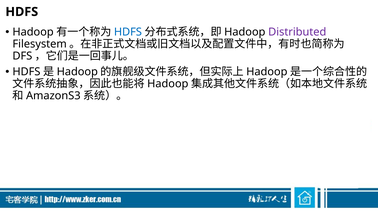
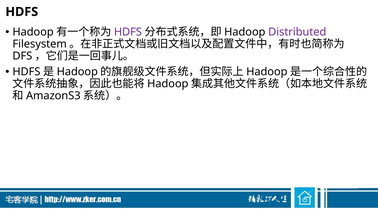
HDFS colour: blue -> purple (128, 32)
